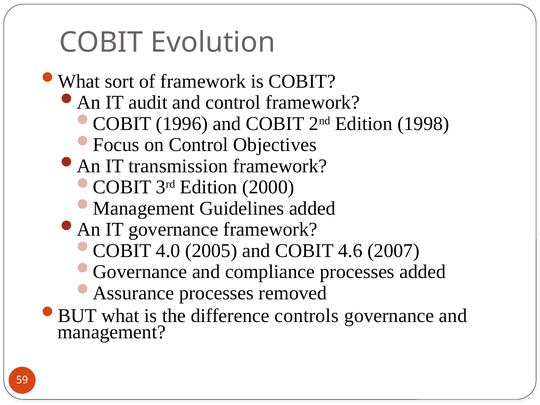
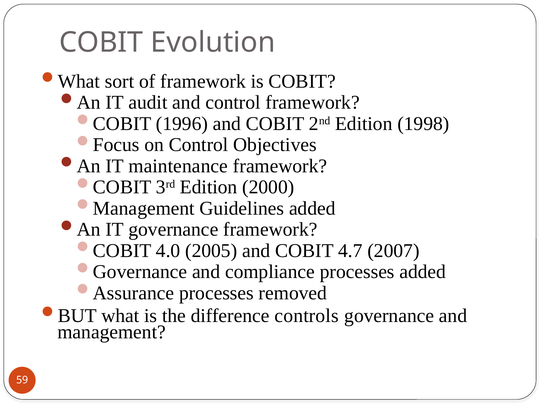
transmission: transmission -> maintenance (178, 166)
4.6: 4.6 -> 4.7 (350, 251)
